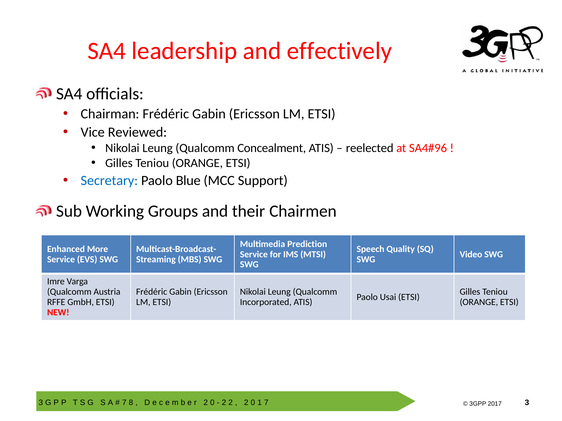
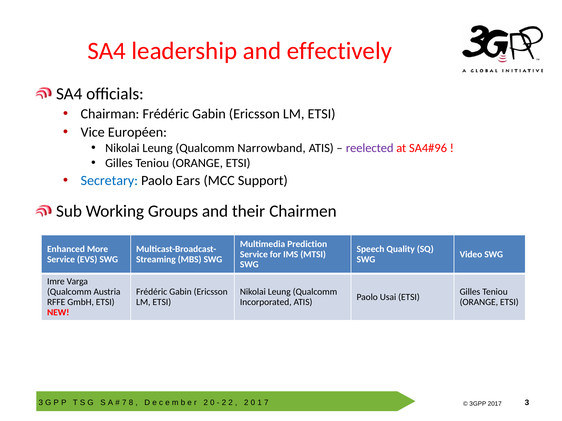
Reviewed: Reviewed -> Européen (137, 132)
Concealment: Concealment -> Narrowband (272, 148)
reelected colour: black -> purple (370, 148)
Blue: Blue -> Ears (188, 181)
